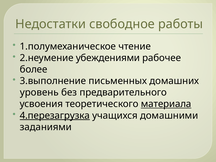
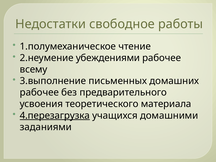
более: более -> всему (34, 69)
уровень: уровень -> рабочее (39, 92)
материала underline: present -> none (166, 104)
